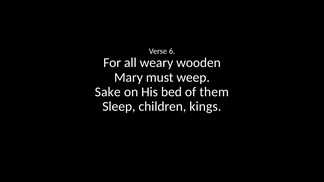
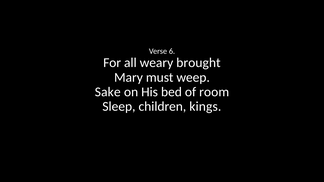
wooden: wooden -> brought (198, 63)
them: them -> room (214, 92)
